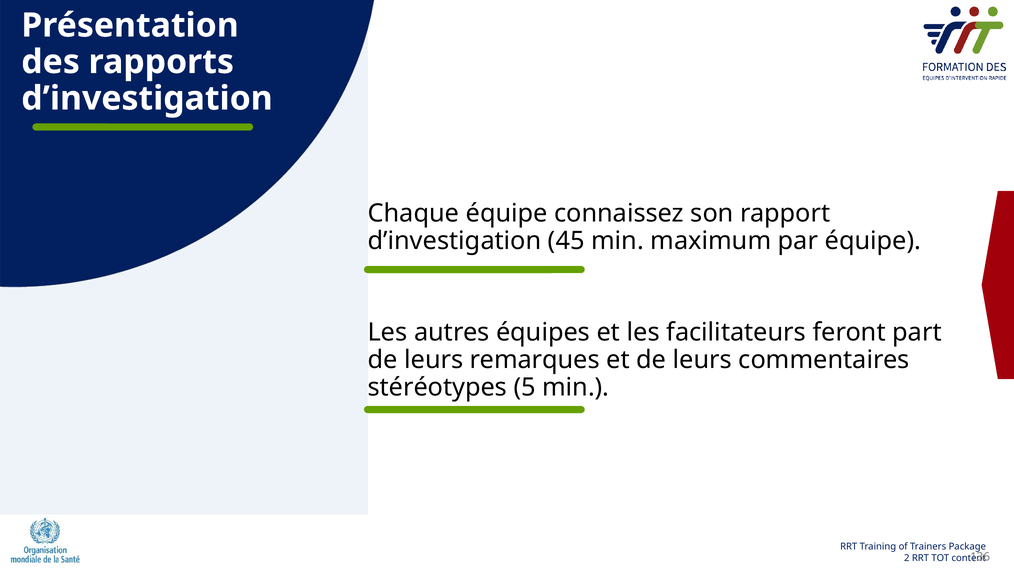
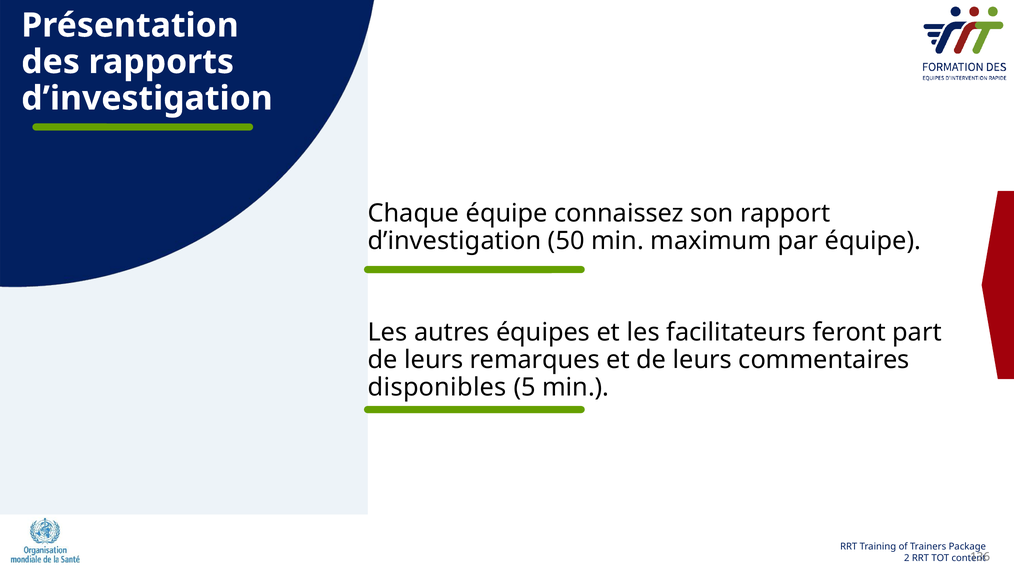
45: 45 -> 50 (566, 241)
stéréotypes: stéréotypes -> disponibles (437, 387)
